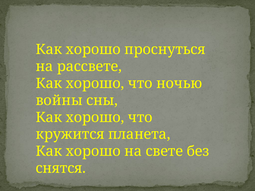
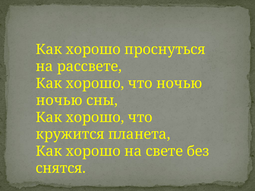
войны: войны -> ночью (59, 101)
